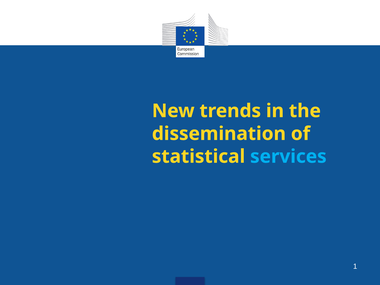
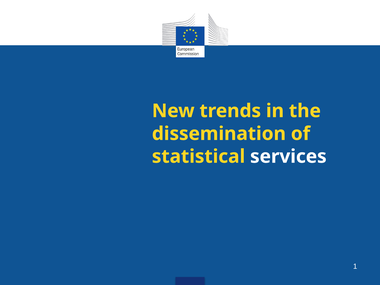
services colour: light blue -> white (288, 156)
